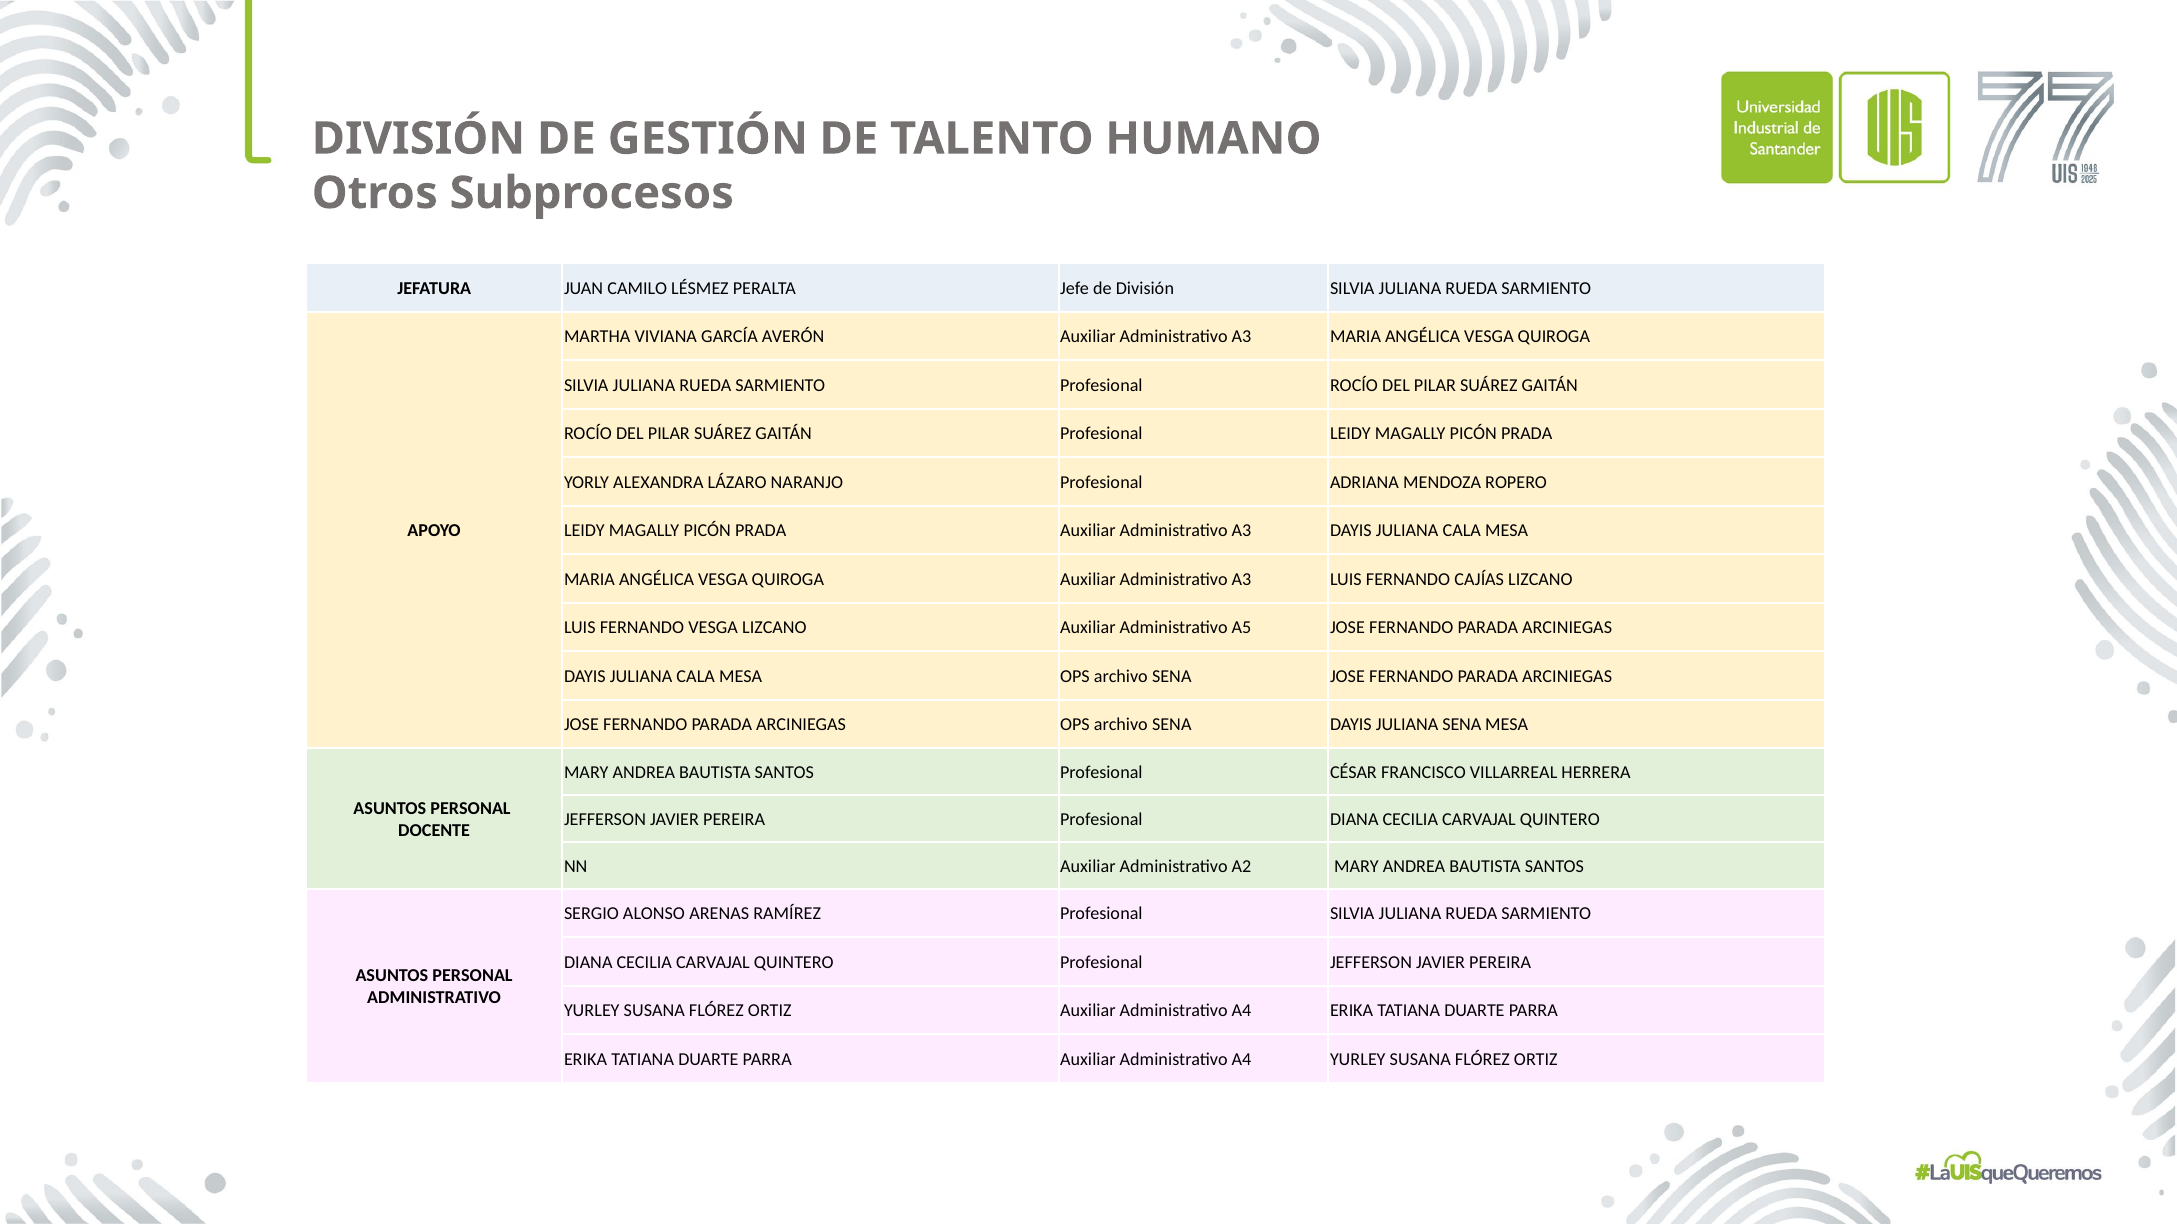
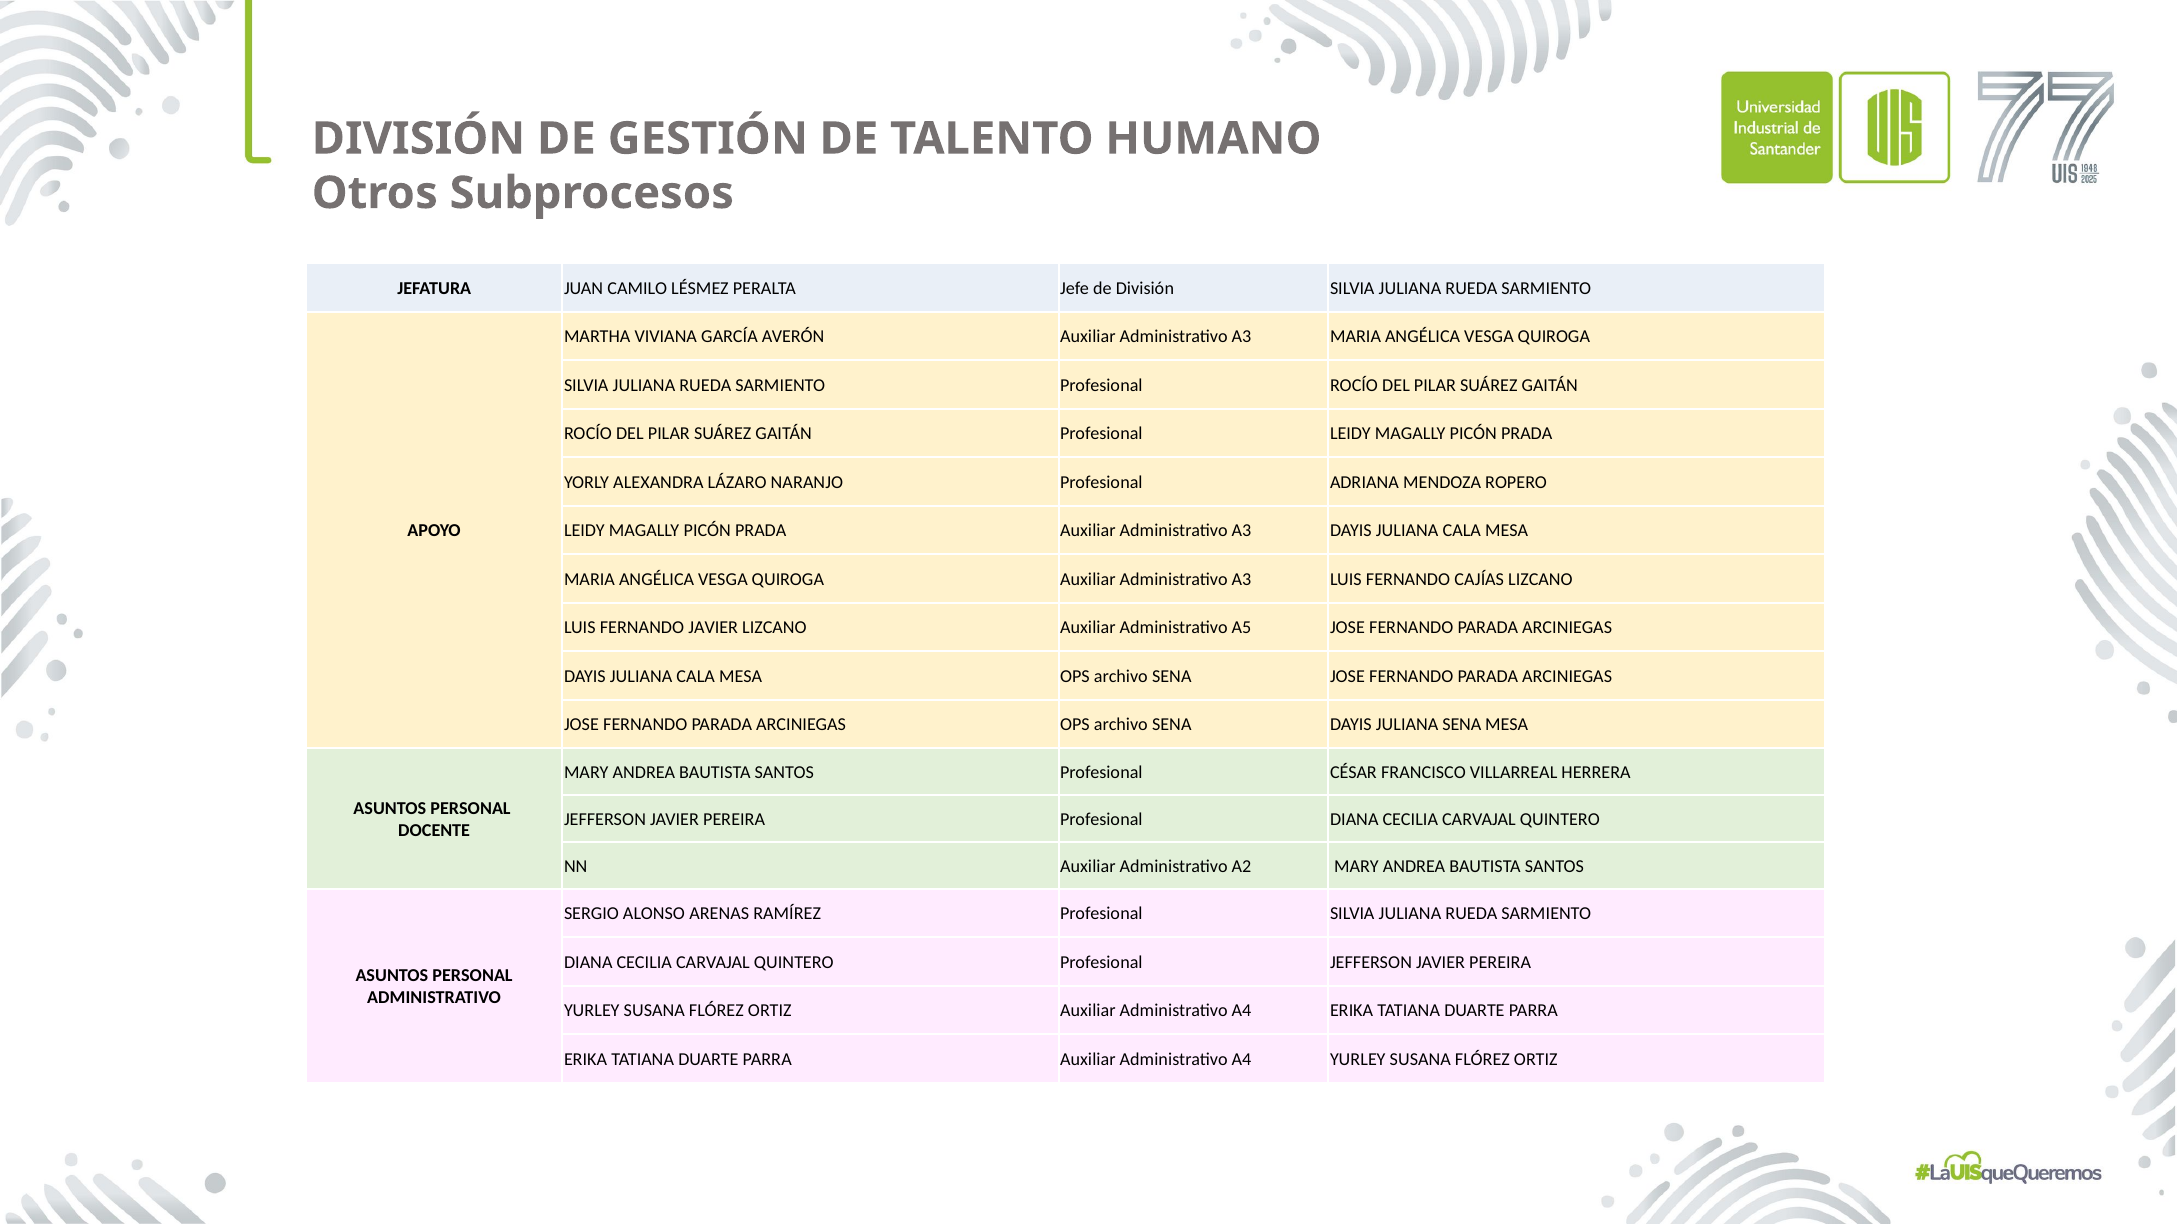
FERNANDO VESGA: VESGA -> JAVIER (713, 628)
